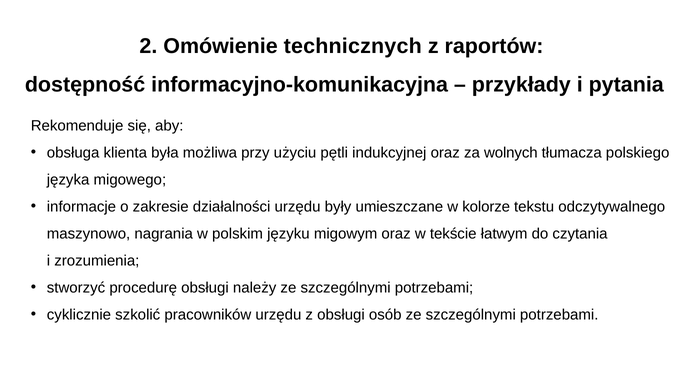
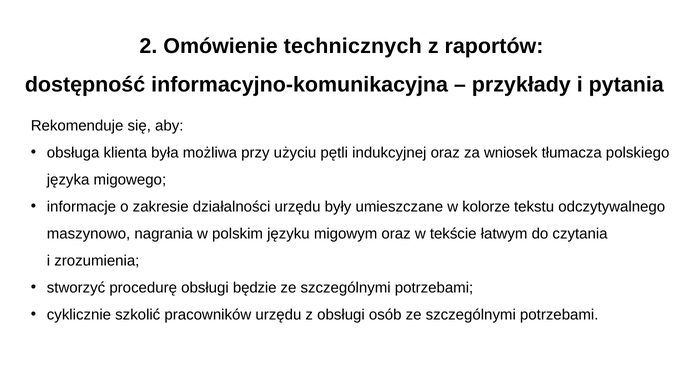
wolnych: wolnych -> wniosek (511, 153)
należy: należy -> będzie (255, 288)
